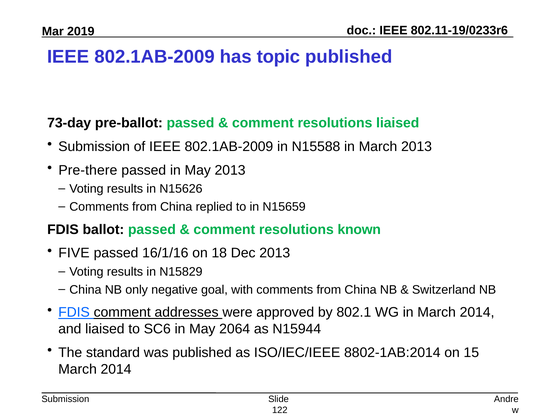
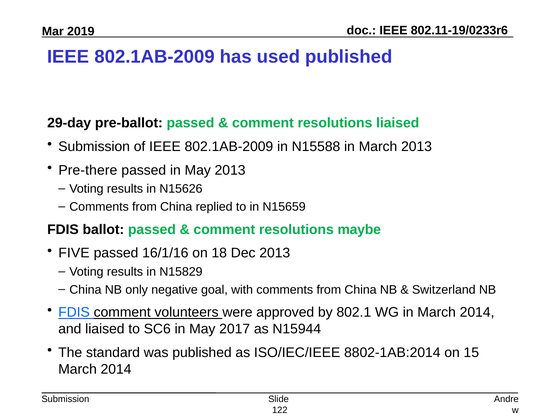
topic: topic -> used (278, 57)
73-day: 73-day -> 29-day (69, 123)
known: known -> maybe (359, 230)
addresses: addresses -> volunteers (187, 313)
2064: 2064 -> 2017 (235, 329)
